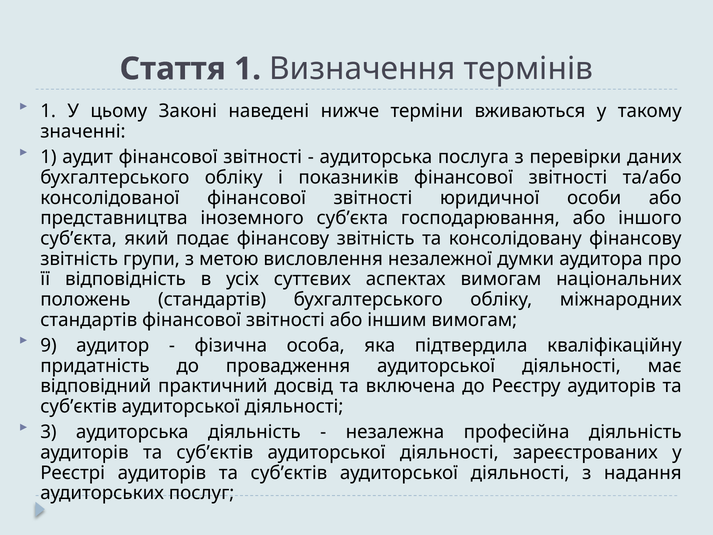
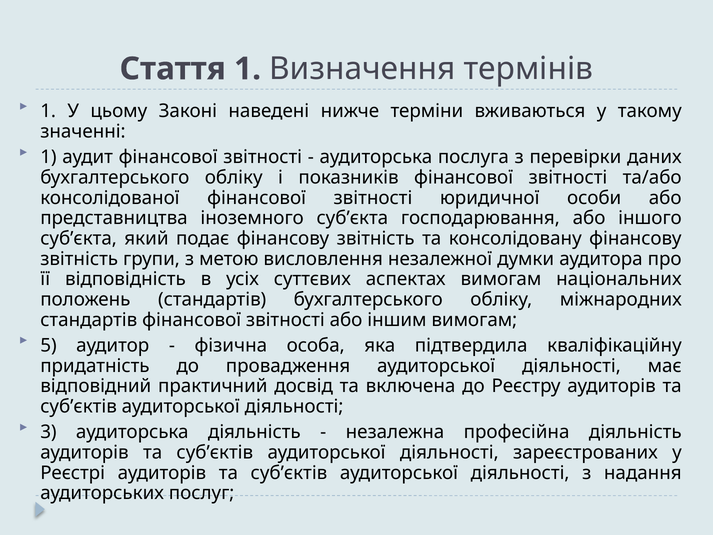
9: 9 -> 5 (48, 345)
